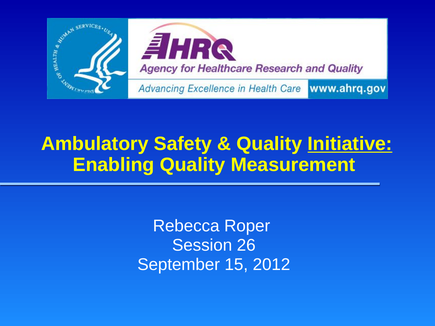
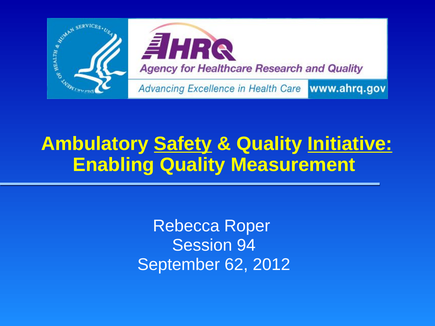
Safety underline: none -> present (183, 144)
26: 26 -> 94 (246, 245)
15: 15 -> 62 (236, 265)
